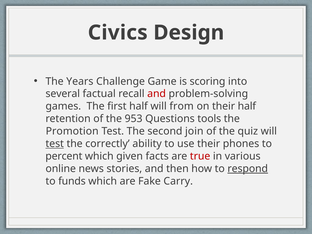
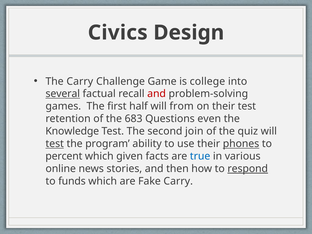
The Years: Years -> Carry (80, 81)
scoring: scoring -> college (207, 81)
several underline: none -> present (63, 94)
their half: half -> test (247, 106)
953: 953 -> 683 (134, 119)
tools: tools -> even (209, 119)
Promotion: Promotion -> Knowledge (72, 131)
correctly: correctly -> program (108, 144)
phones underline: none -> present (241, 144)
true colour: red -> blue (200, 156)
